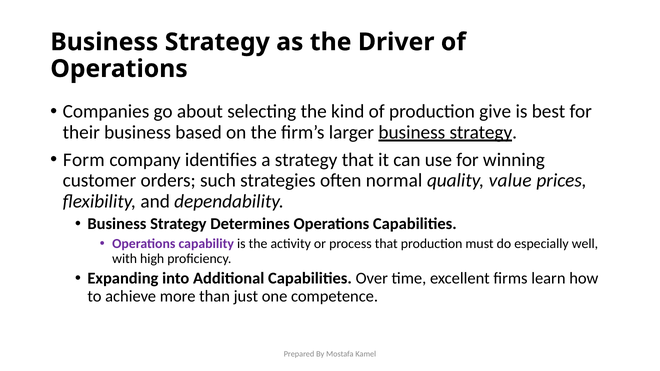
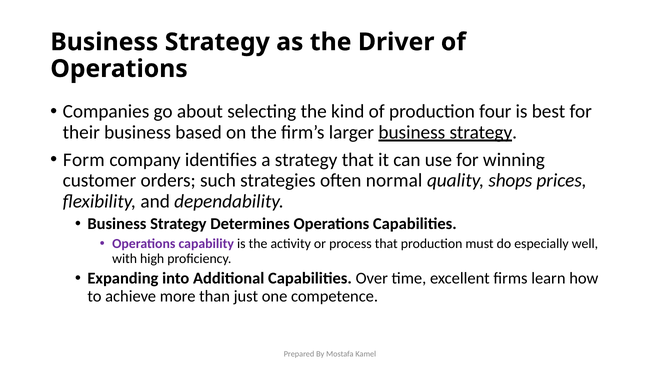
give: give -> four (495, 112)
value: value -> shops (510, 181)
